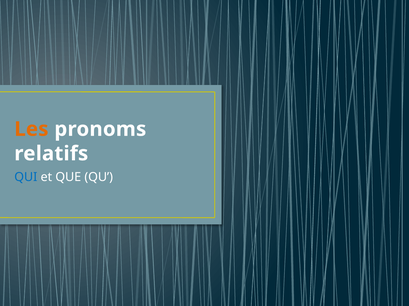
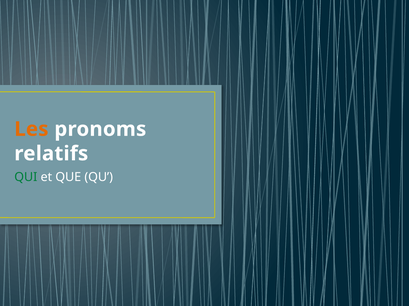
QUI colour: blue -> green (26, 177)
